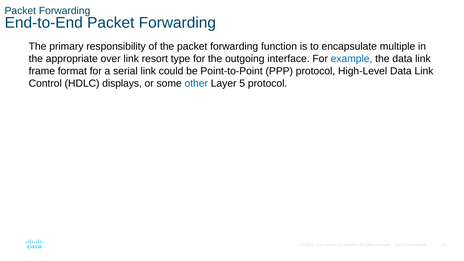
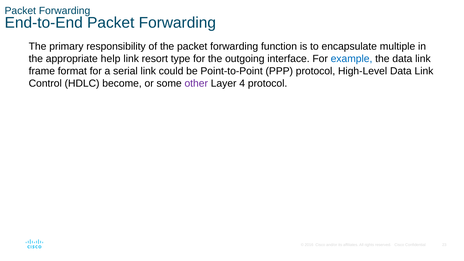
over: over -> help (111, 59)
displays: displays -> become (122, 83)
other colour: blue -> purple (196, 83)
5: 5 -> 4 (242, 83)
